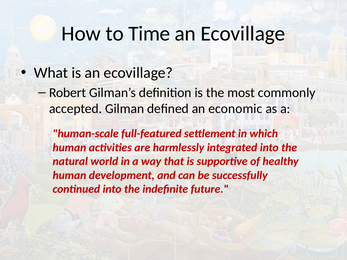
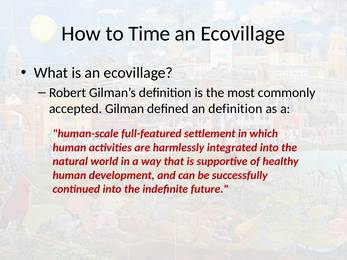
an economic: economic -> definition (235, 109)
